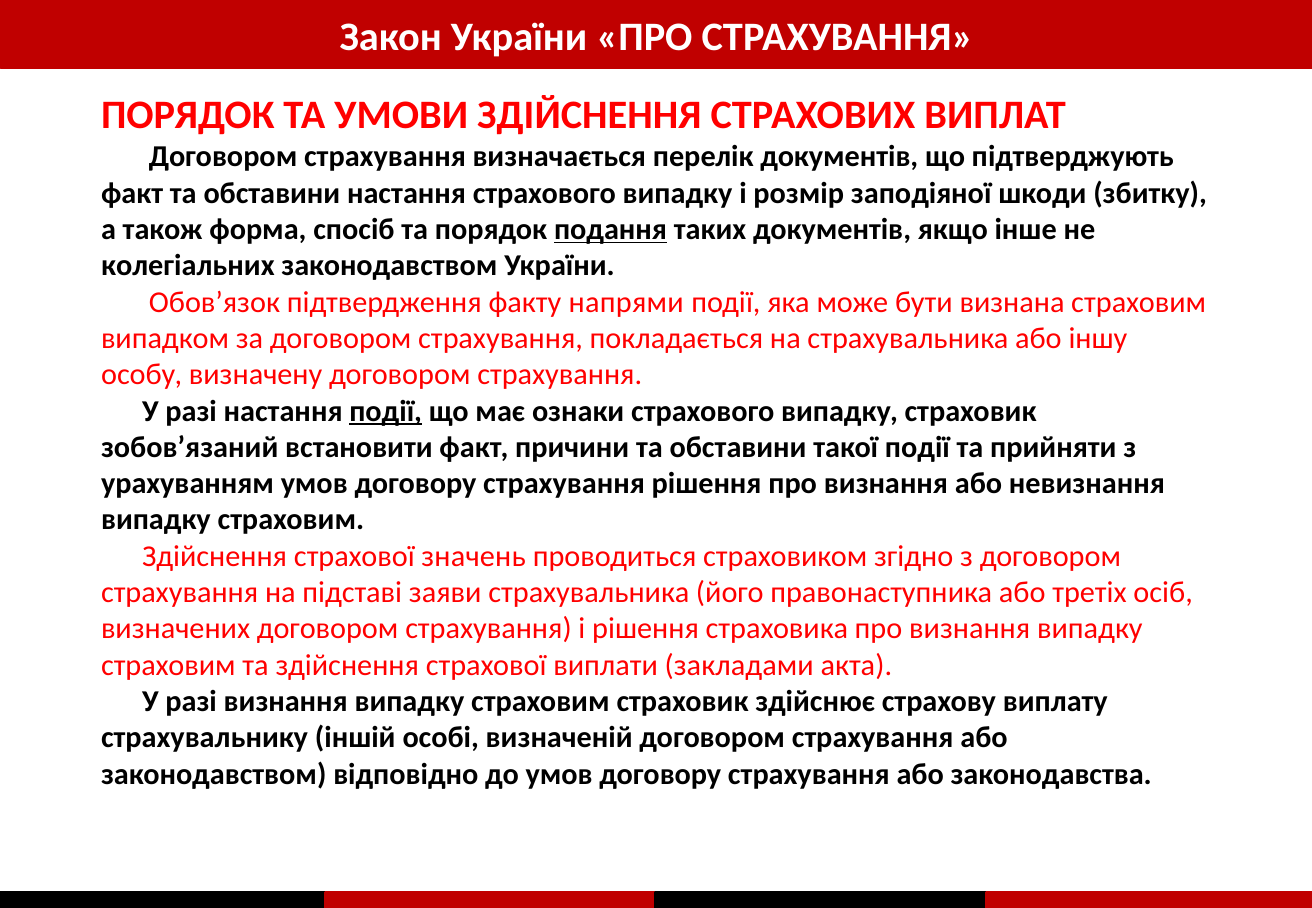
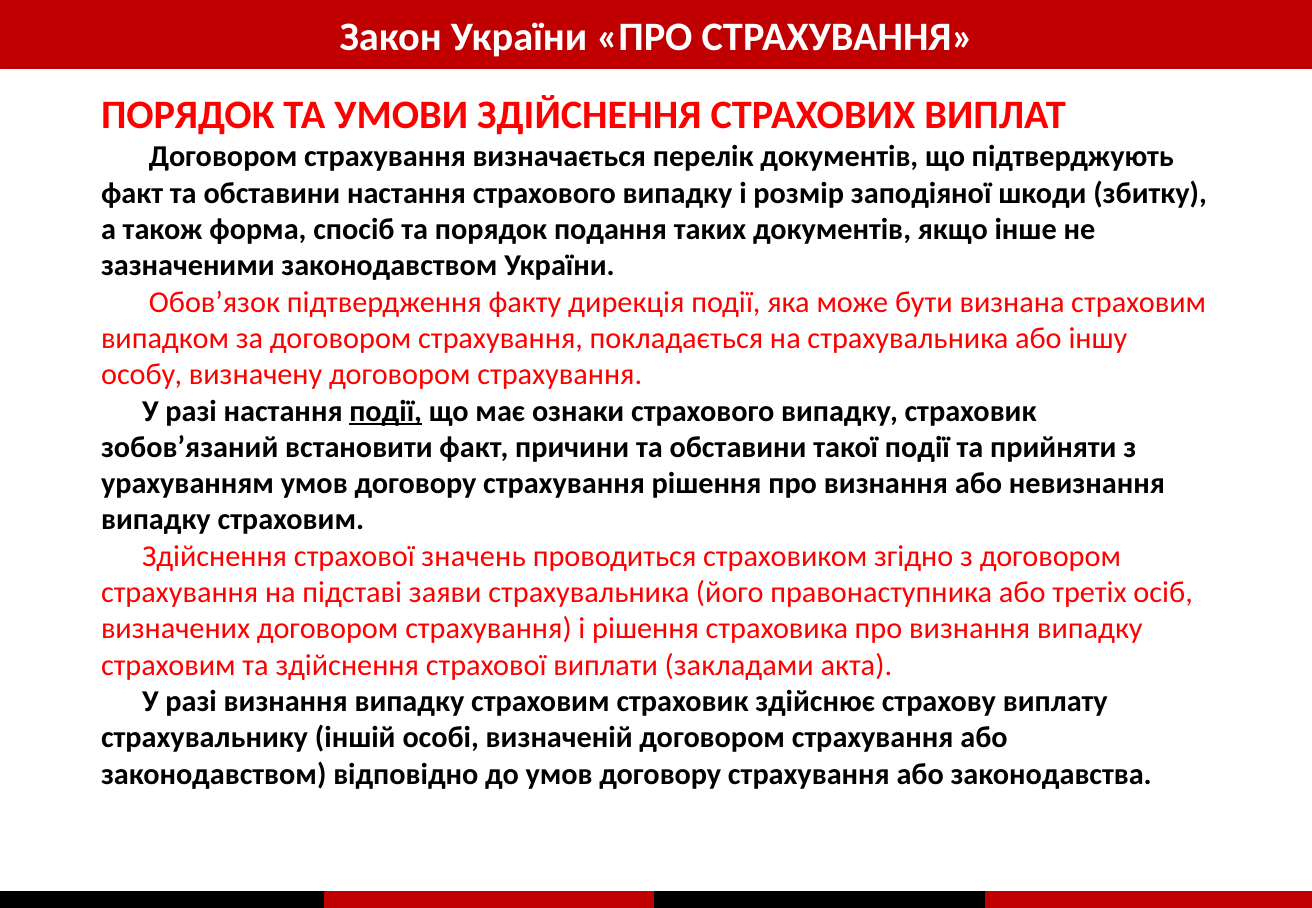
подання underline: present -> none (611, 230)
колегіальних: колегіальних -> зазначеними (188, 266)
напрями: напрями -> дирекція (626, 302)
